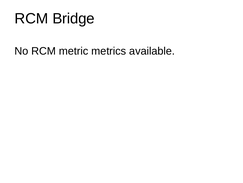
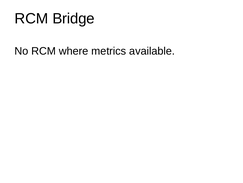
metric: metric -> where (74, 51)
